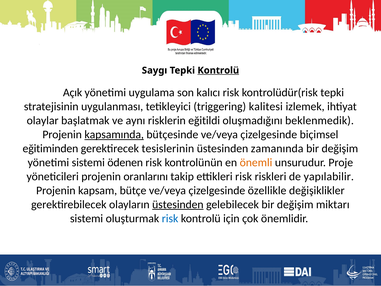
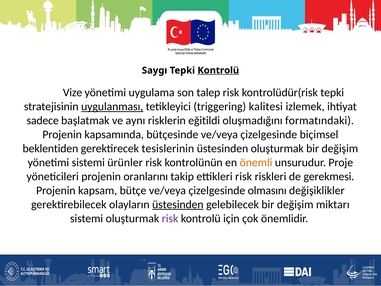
Açık: Açık -> Vize (73, 93)
kalıcı: kalıcı -> talep (208, 93)
uygulanması underline: none -> present (112, 106)
olaylar: olaylar -> sadece (43, 120)
beklenmedik: beklenmedik -> formatındaki (320, 120)
kapsamında underline: present -> none (114, 134)
eğitiminden: eğitiminden -> beklentiden (50, 148)
üstesinden zamanında: zamanında -> oluşturmak (277, 148)
ödenen: ödenen -> ürünler (125, 162)
yapılabilir: yapılabilir -> gerekmesi (329, 176)
özellikle: özellikle -> olmasını (267, 190)
risk colour: blue -> purple (170, 218)
